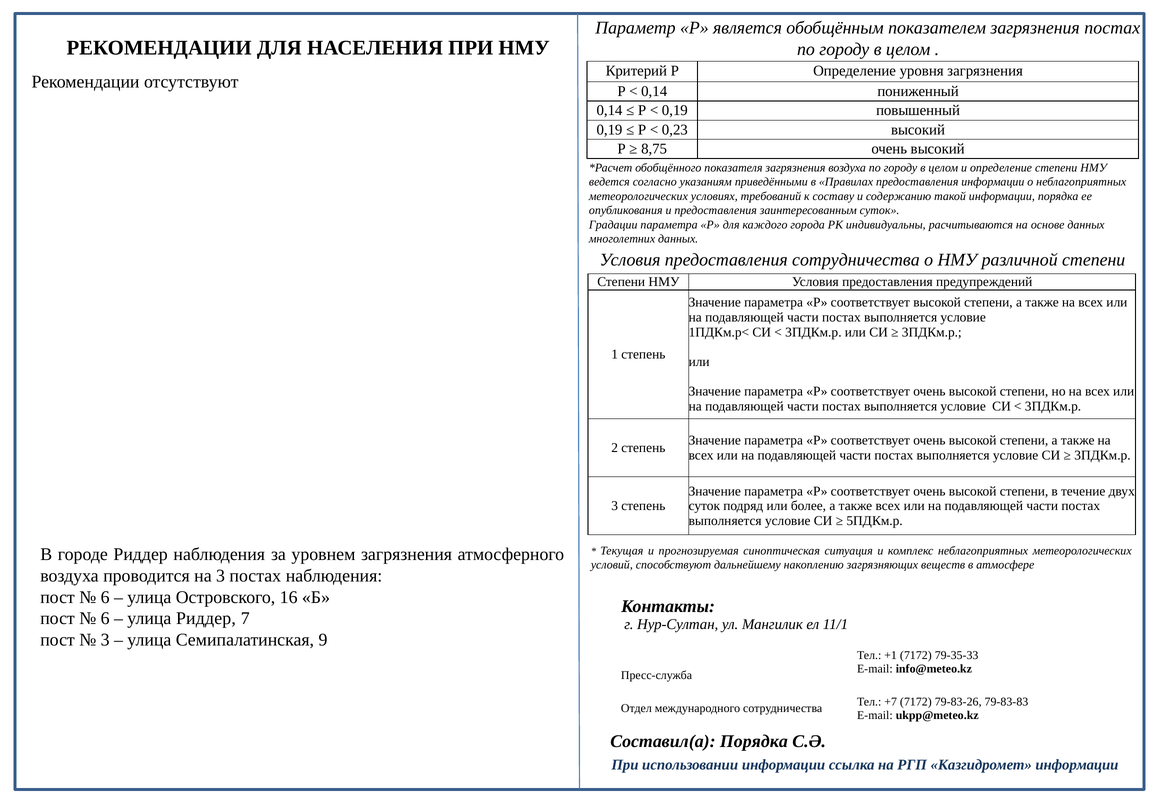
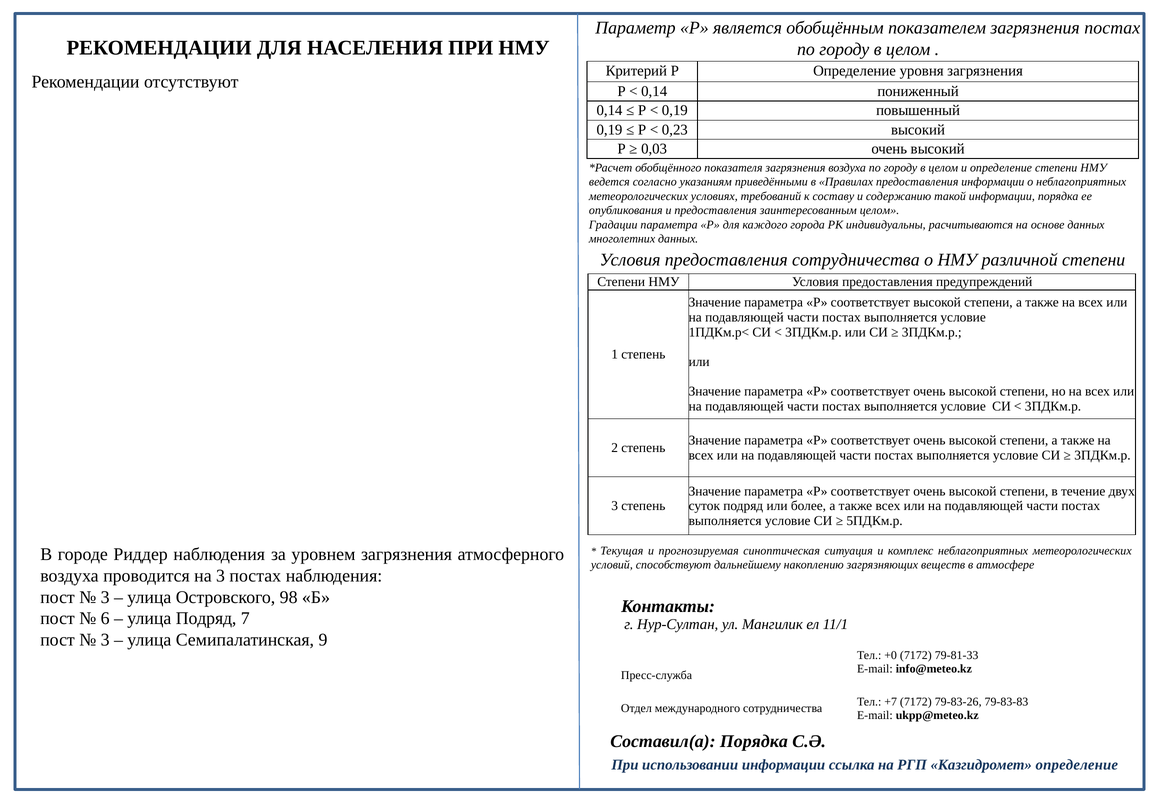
8,75: 8,75 -> 0,03 (654, 149)
заинтересованным суток: суток -> целом (880, 210)
6: 6 -> 3 (105, 597)
16: 16 -> 98 (289, 597)
улица Риддер: Риддер -> Подряд (206, 618)
+1: +1 -> +0 (891, 655)
79-35-33: 79-35-33 -> 79-81-33 (957, 655)
Казгидромет информации: информации -> определение (1077, 764)
